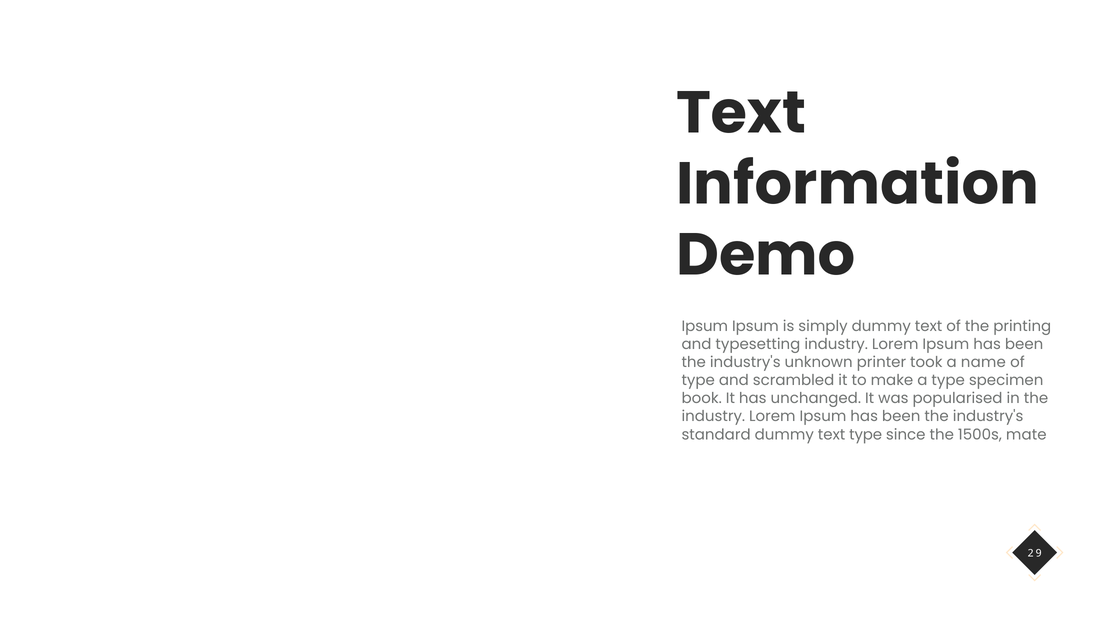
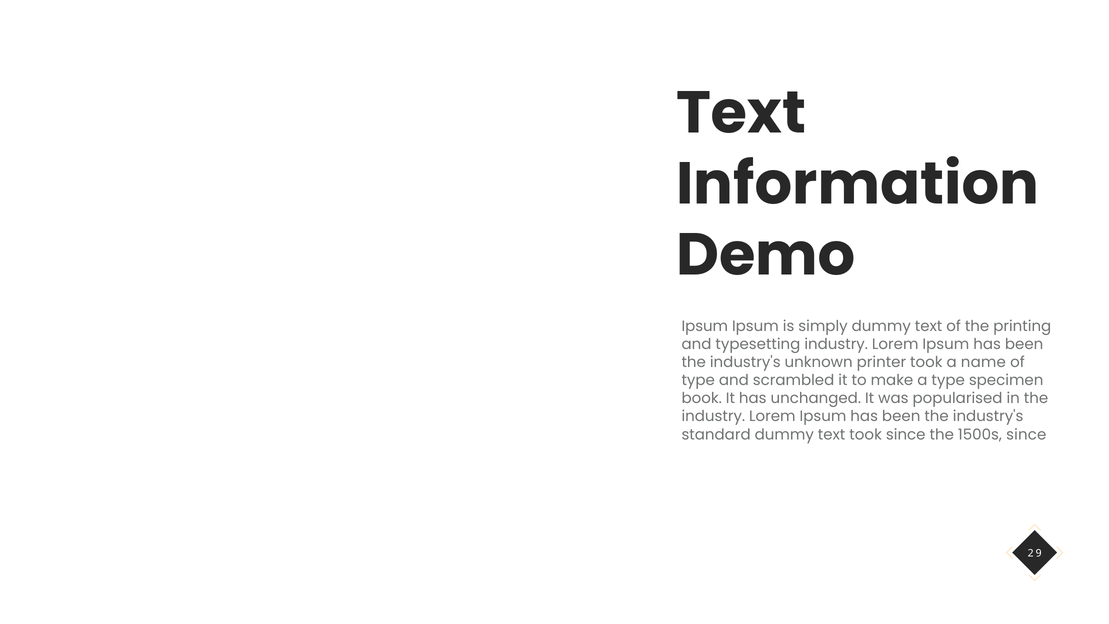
text type: type -> took (866, 434)
1500s mate: mate -> since (1026, 434)
